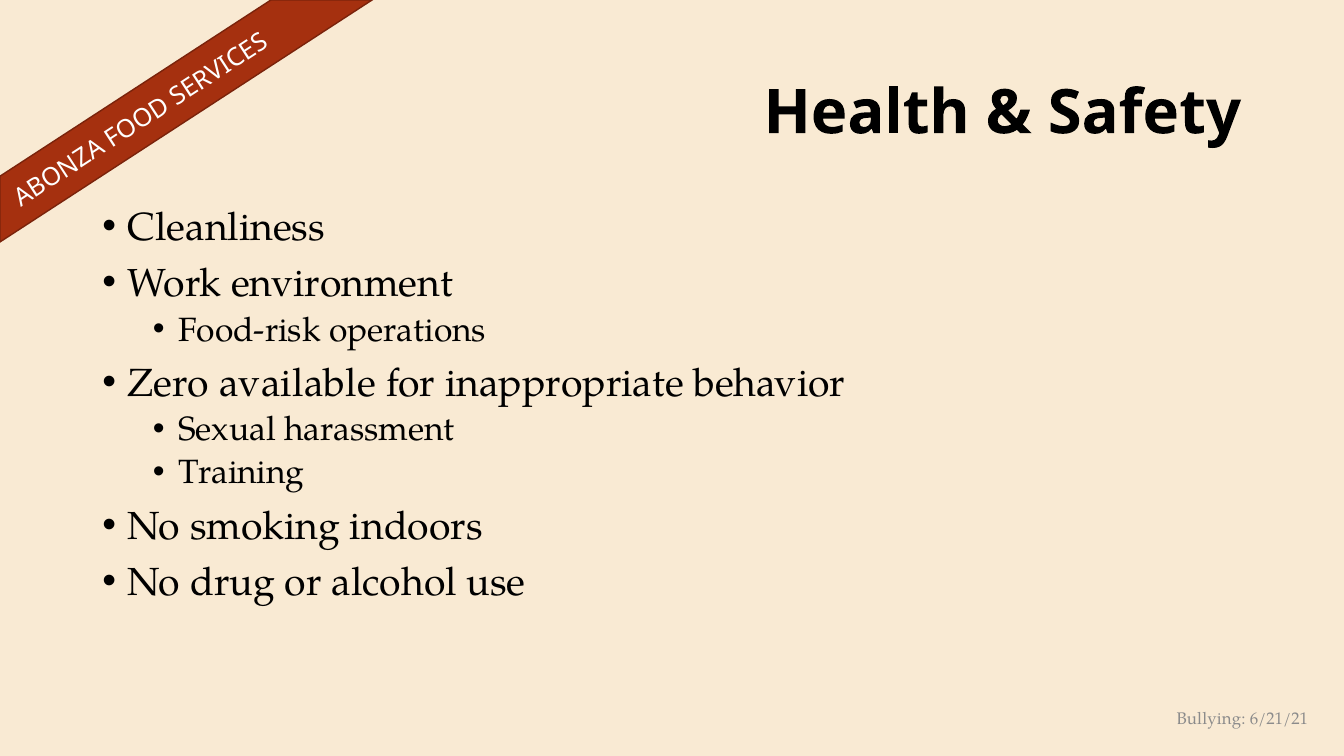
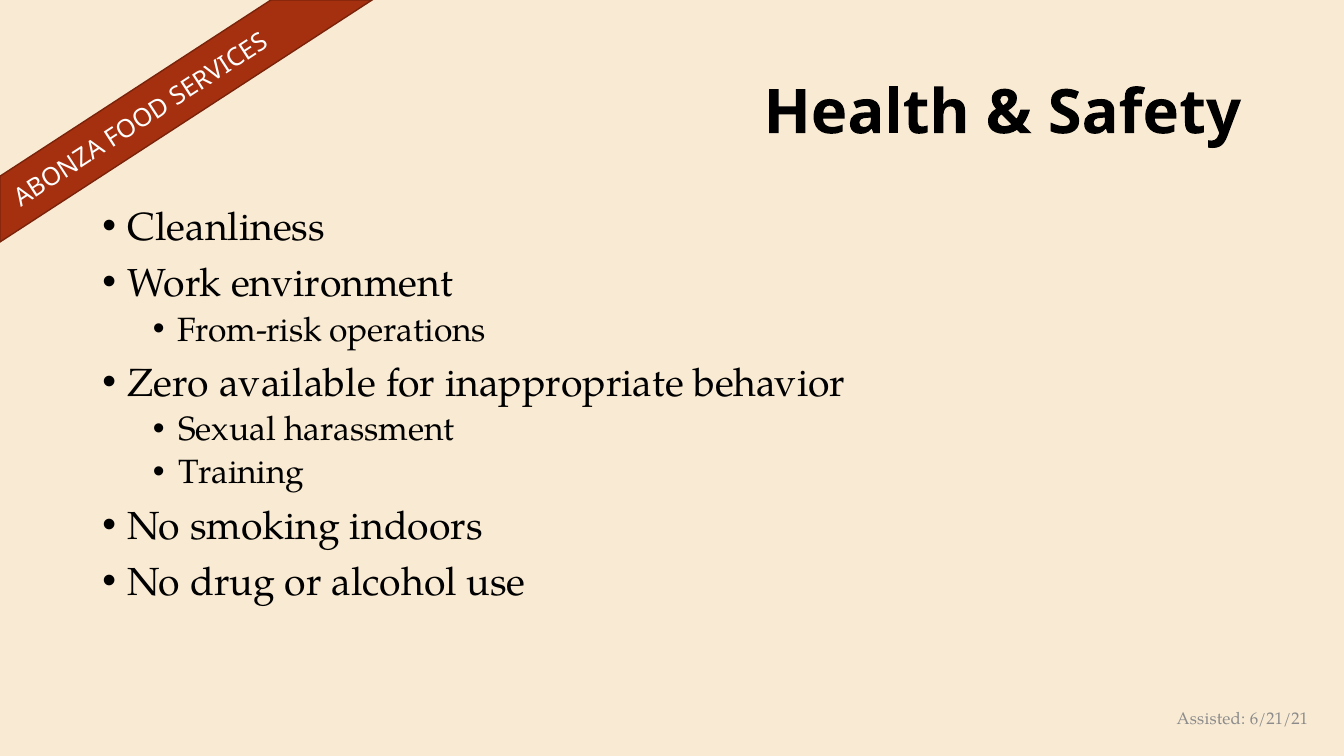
Food-risk: Food-risk -> From-risk (250, 330)
Bullying: Bullying -> Assisted (1211, 719)
